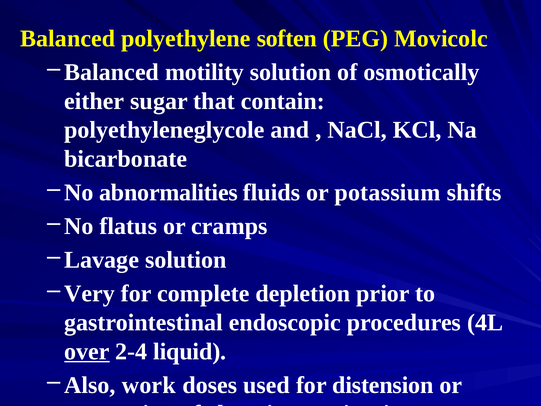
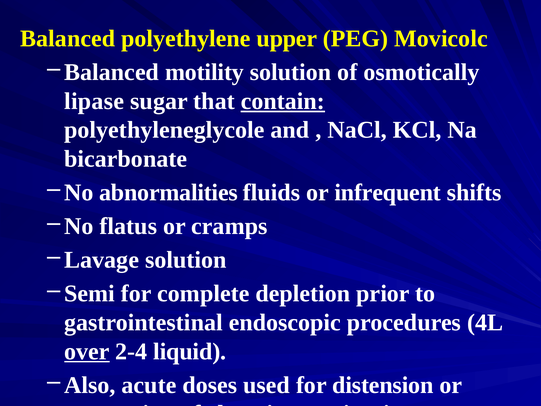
soften: soften -> upper (287, 39)
either: either -> lipase (94, 101)
contain underline: none -> present (283, 101)
potassium: potassium -> infrequent (388, 192)
Very: Very -> Semi (90, 293)
work: work -> acute (149, 385)
